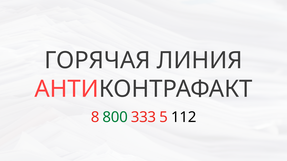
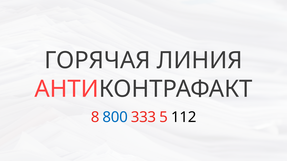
800 colour: green -> blue (115, 118)
